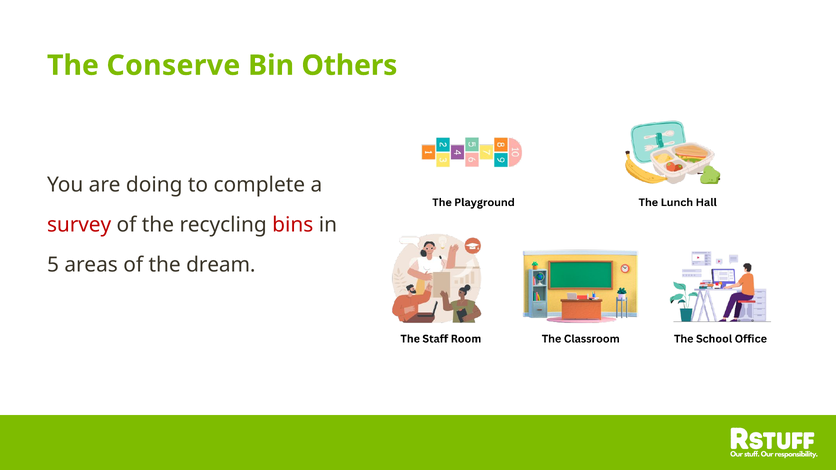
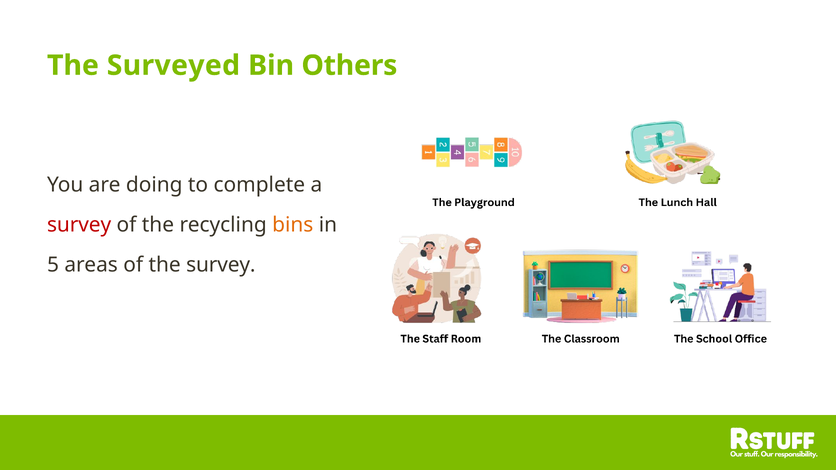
Conserve: Conserve -> Surveyed (173, 66)
bins colour: red -> orange (293, 225)
the dream: dream -> survey (221, 265)
